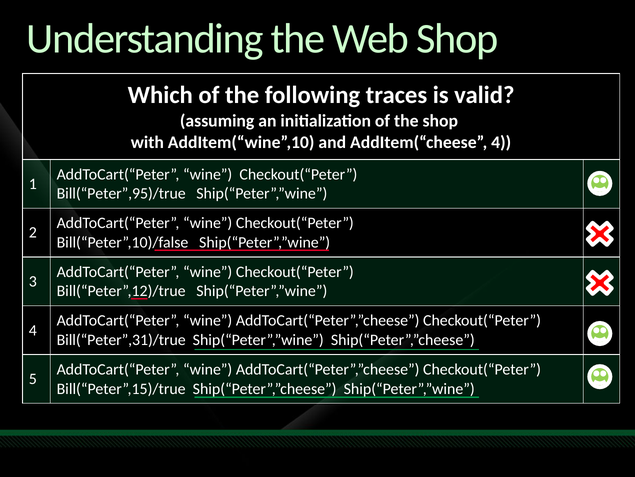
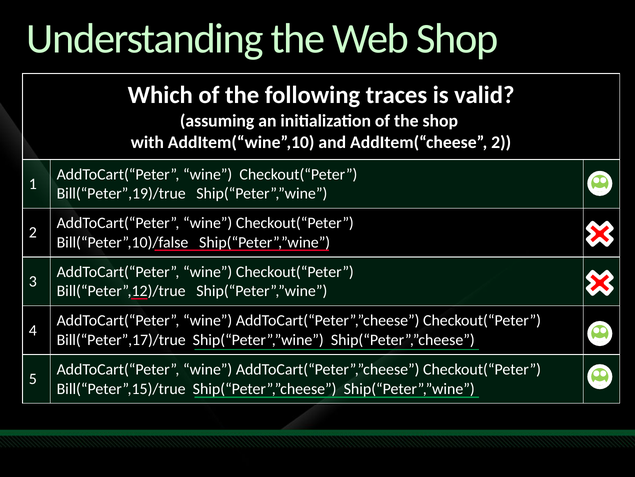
AddItem(“cheese 4: 4 -> 2 (501, 142)
Bill(“Peter”,95)/true: Bill(“Peter”,95)/true -> Bill(“Peter”,19)/true (121, 193)
Bill(“Peter”,31)/true: Bill(“Peter”,31)/true -> Bill(“Peter”,17)/true (121, 339)
